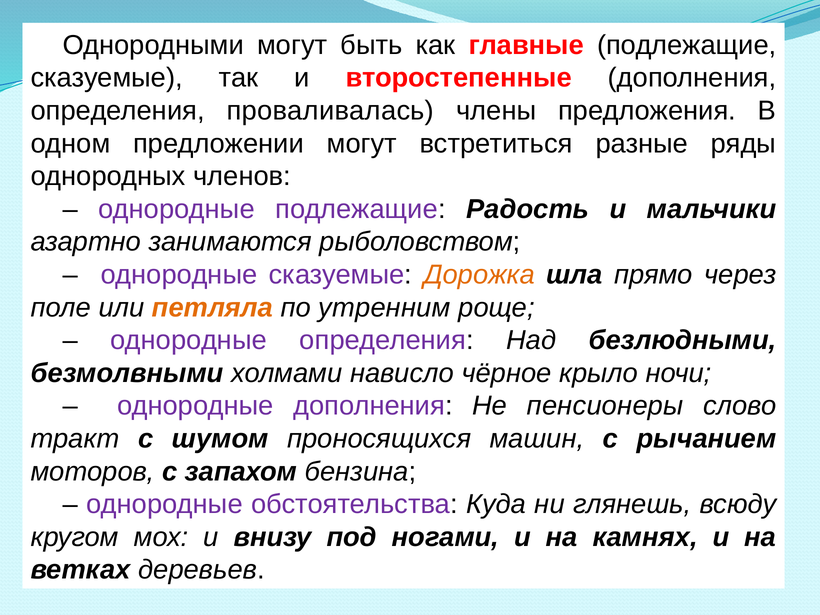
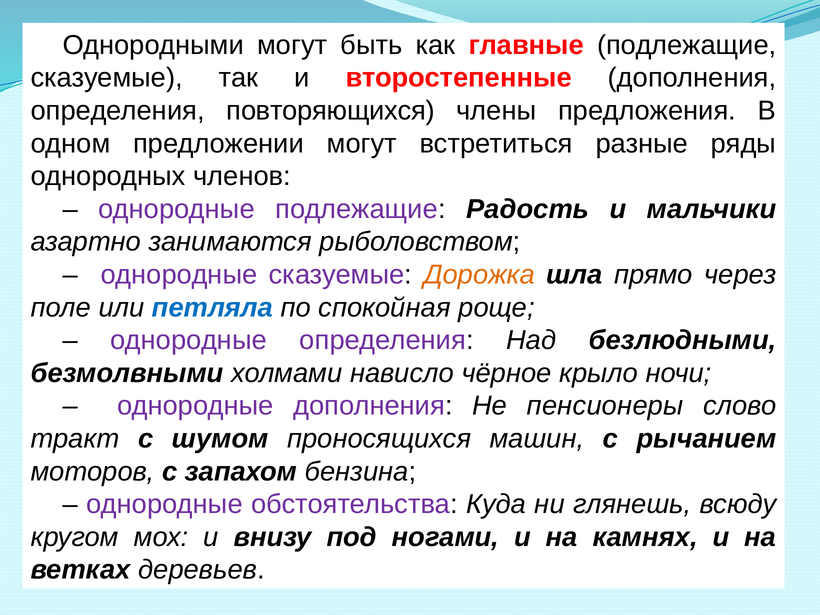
проваливалась: проваливалась -> повторяющихся (331, 111)
петляла colour: orange -> blue (213, 308)
утренним: утренним -> спокойная (384, 308)
